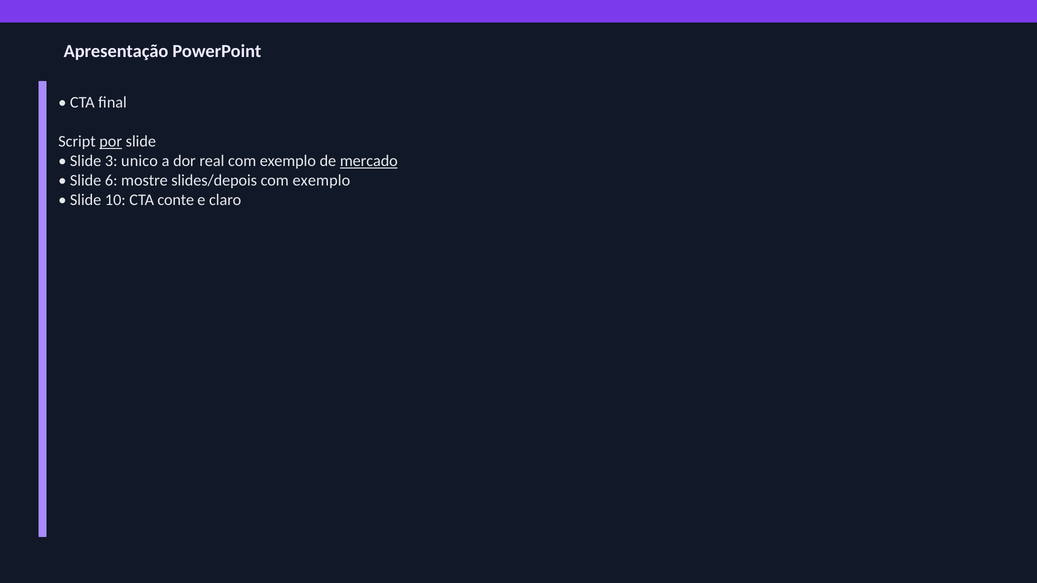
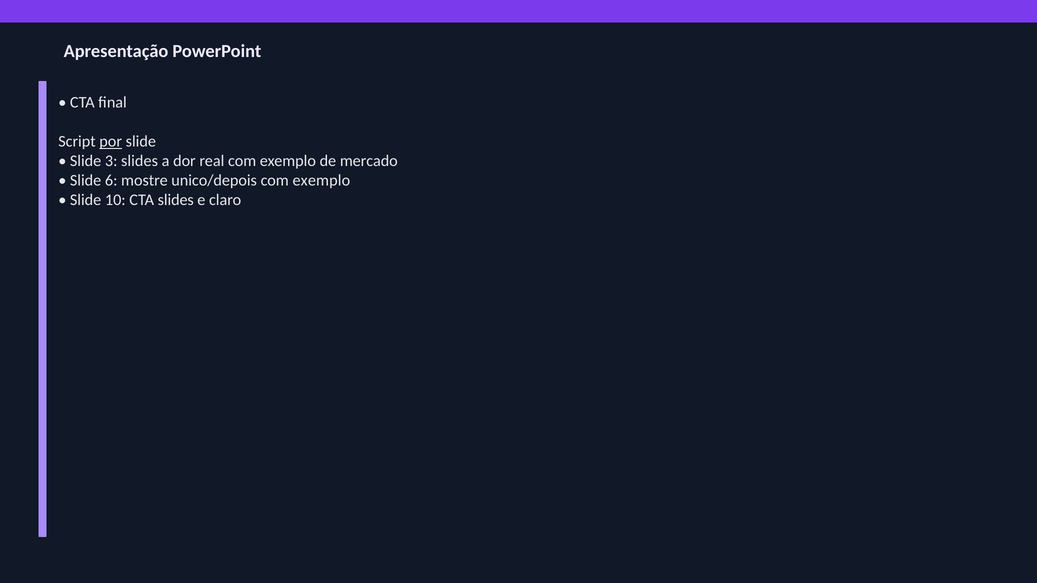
3 unico: unico -> slides (140, 161)
mercado underline: present -> none (369, 161)
slides/depois: slides/depois -> unico/depois (214, 180)
CTA conte: conte -> slides (176, 200)
